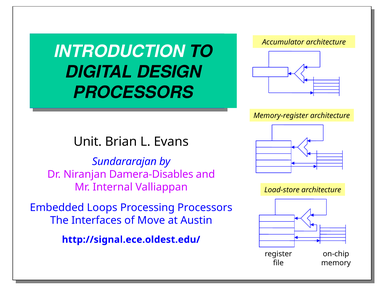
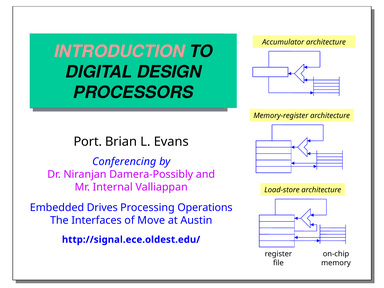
INTRODUCTION colour: white -> pink (119, 51)
Unit: Unit -> Port (88, 142)
Sundararajan: Sundararajan -> Conferencing (124, 162)
Damera-Disables: Damera-Disables -> Damera-Possibly (151, 174)
Loops: Loops -> Drives (102, 207)
Processing Processors: Processors -> Operations (205, 207)
